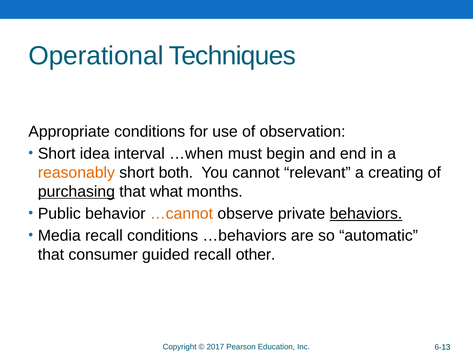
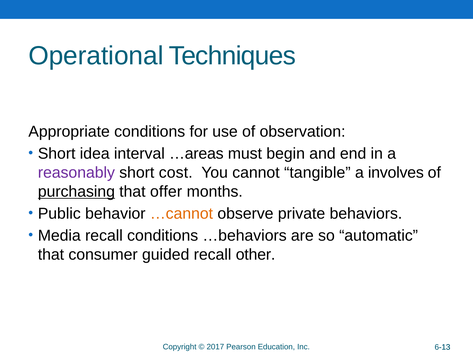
…when: …when -> …areas (196, 154)
reasonably colour: orange -> purple (76, 172)
both: both -> cost (176, 172)
relevant: relevant -> tangible (317, 172)
creating: creating -> involves (396, 172)
what: what -> offer (166, 191)
behaviors underline: present -> none (366, 213)
